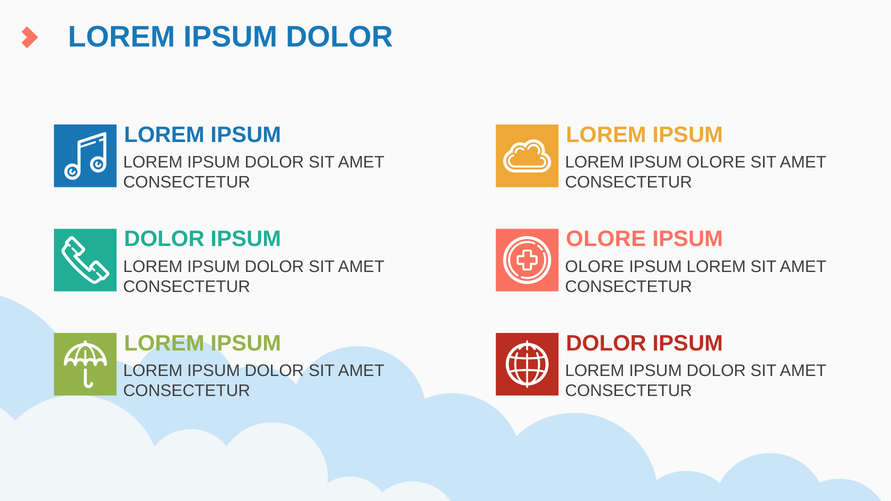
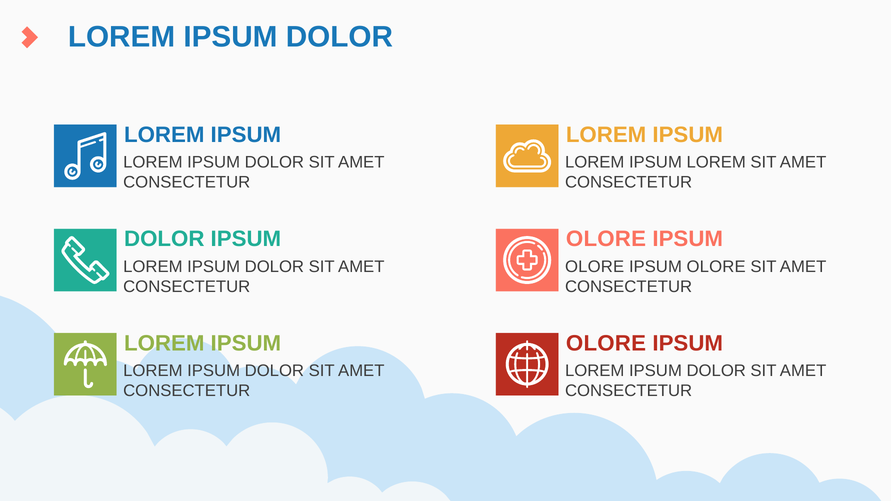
OLORE: OLORE -> LOREM (716, 162)
LOREM: LOREM -> OLORE (716, 267)
DOLOR: DOLOR -> OLORE (606, 343)
